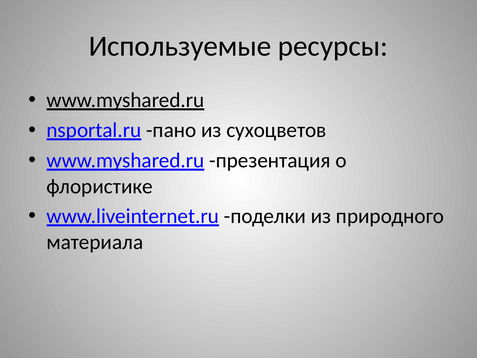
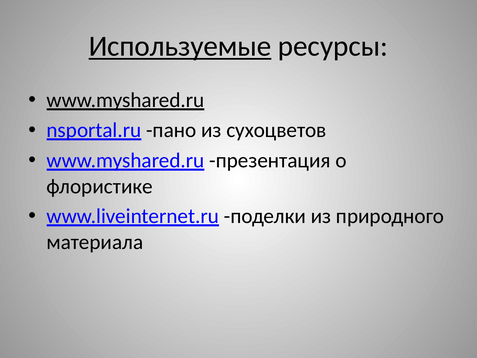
Используемые underline: none -> present (180, 46)
